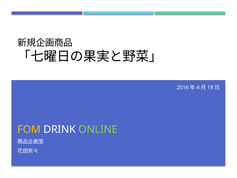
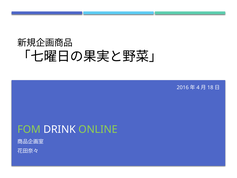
FOM colour: yellow -> light green (29, 129)
